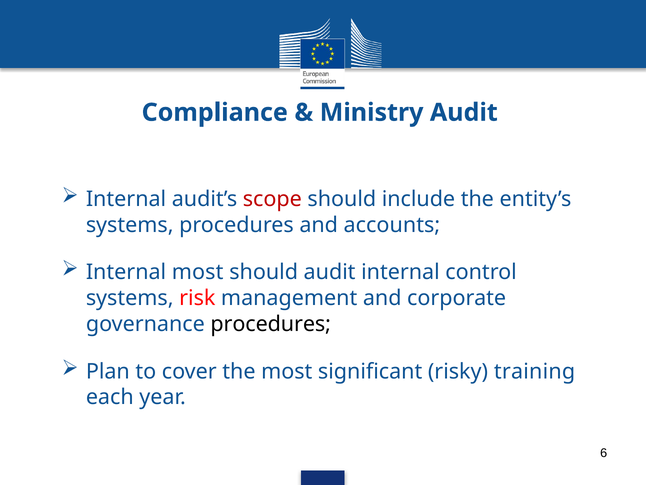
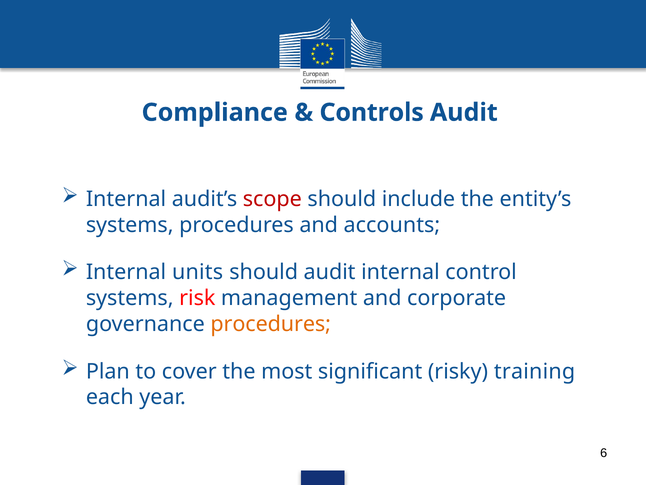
Ministry: Ministry -> Controls (372, 112)
Internal most: most -> units (198, 272)
procedures colour: black -> orange (271, 324)
